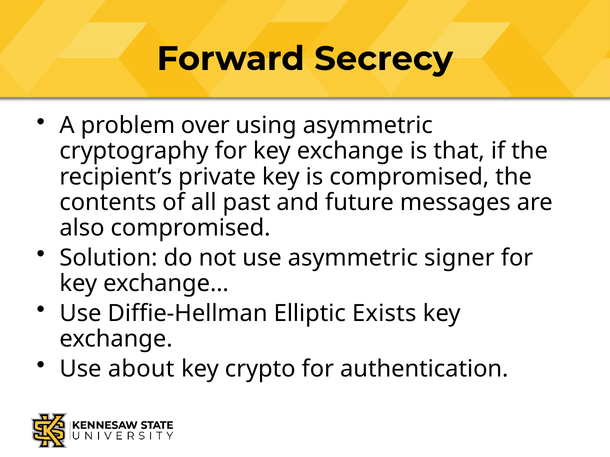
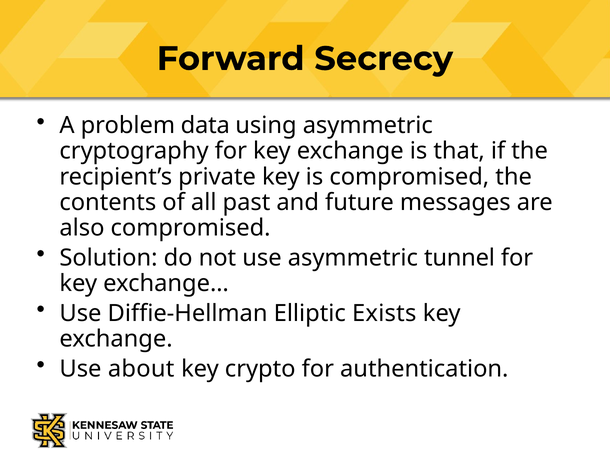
over: over -> data (205, 126)
signer: signer -> tunnel (460, 258)
